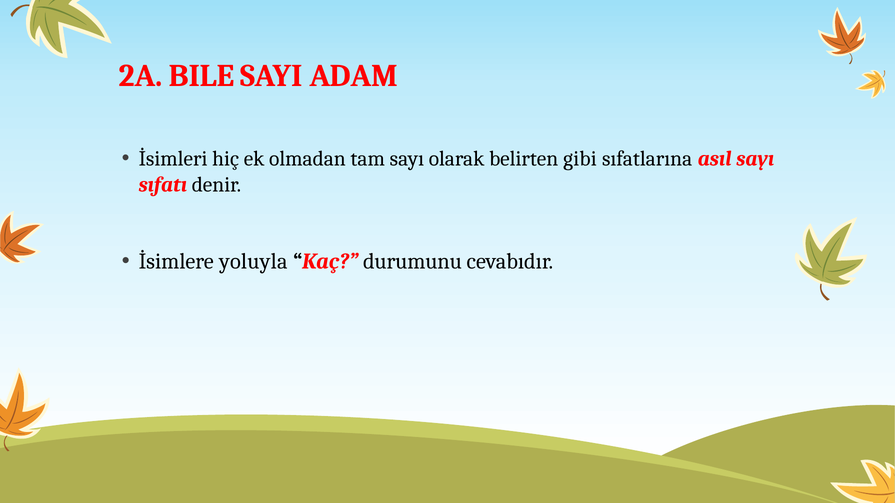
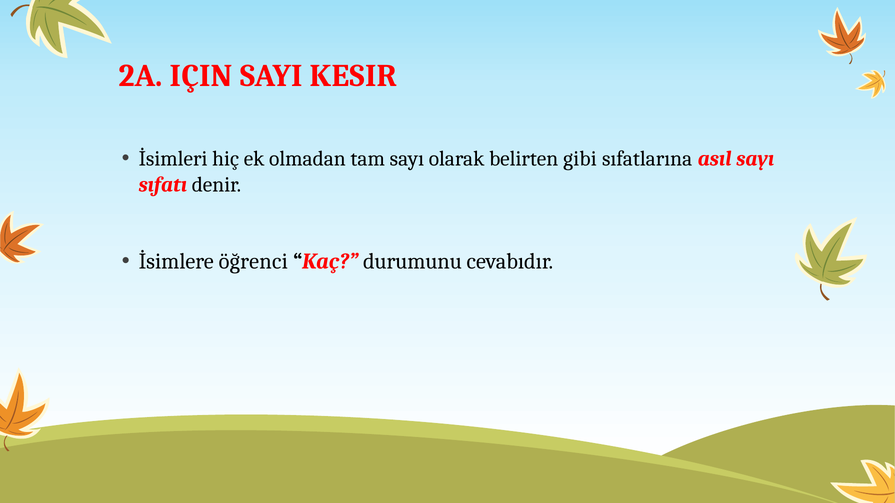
BILE: BILE -> IÇIN (201, 76)
ADAM: ADAM -> KESIR (353, 76)
yoluyla: yoluyla -> öğrenci (253, 262)
